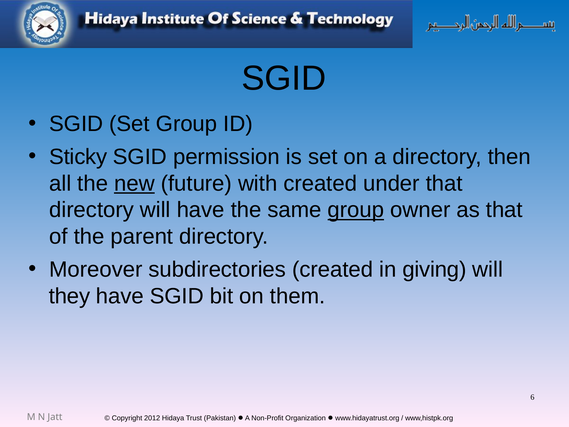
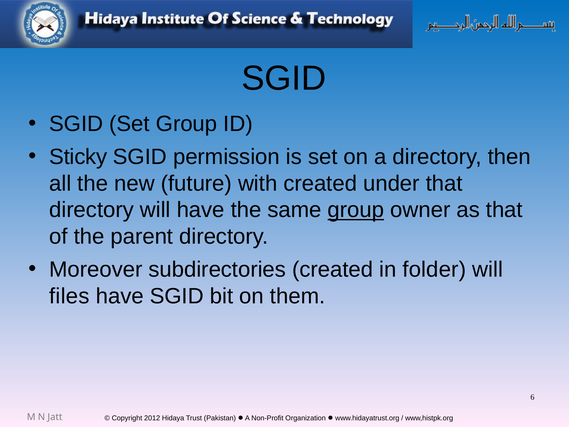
new underline: present -> none (134, 183)
giving: giving -> folder (434, 269)
they: they -> files (69, 296)
